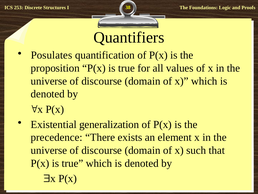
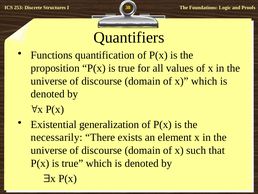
Posulates: Posulates -> Functions (52, 55)
precedence: precedence -> necessarily (57, 137)
